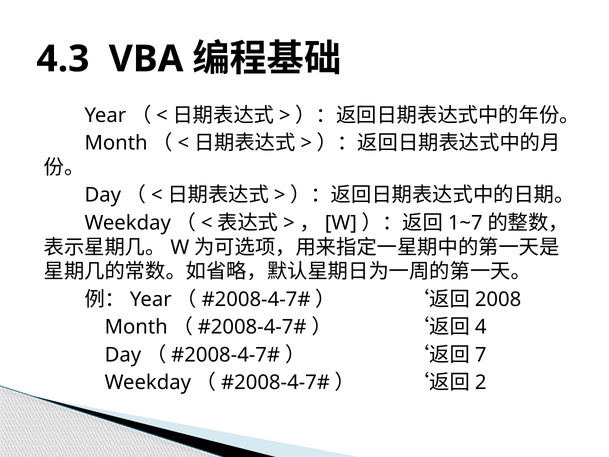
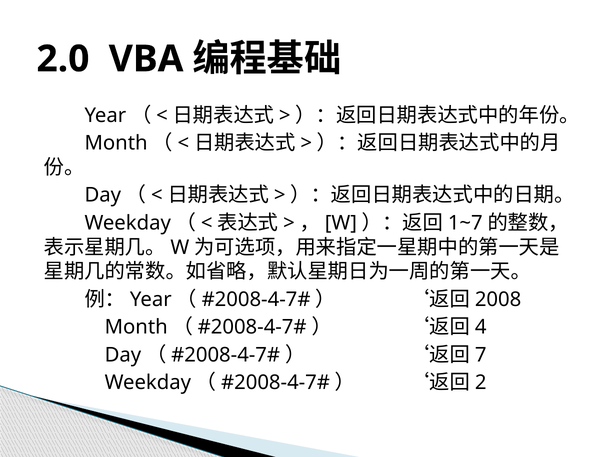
4.3: 4.3 -> 2.0 (63, 59)
